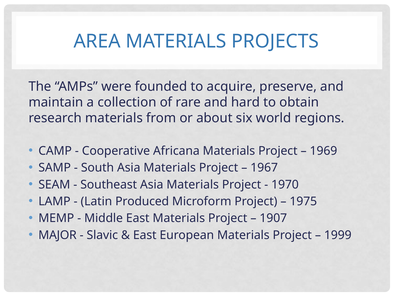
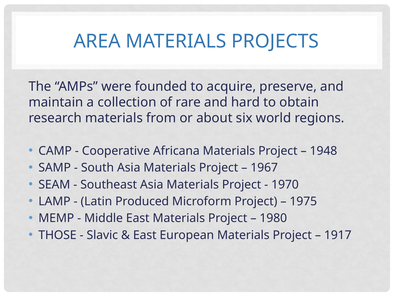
1969: 1969 -> 1948 (323, 151)
1907: 1907 -> 1980 (273, 218)
MAJOR: MAJOR -> THOSE (57, 235)
1999: 1999 -> 1917 (338, 235)
